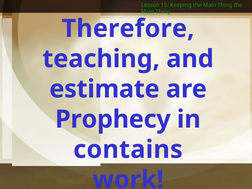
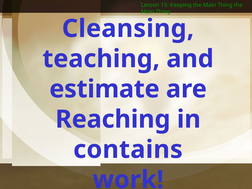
Therefore: Therefore -> Cleansing (128, 29)
Prophecy: Prophecy -> Reaching (113, 119)
